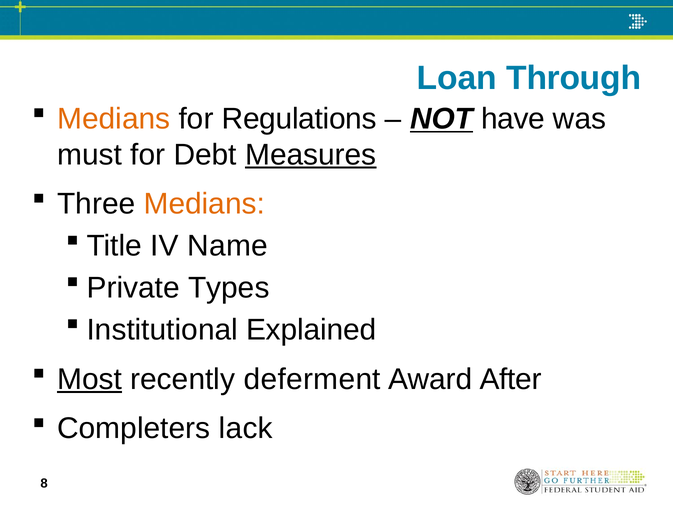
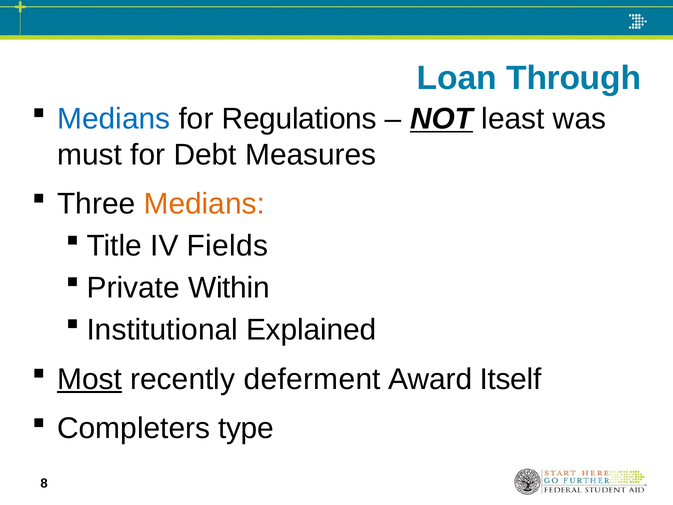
Medians colour: orange -> blue (114, 119)
have: have -> least (513, 119)
Measures underline: present -> none (311, 155)
Name: Name -> Fields (228, 246)
Types: Types -> Within (229, 288)
After: After -> Itself (511, 379)
lack: lack -> type (246, 428)
